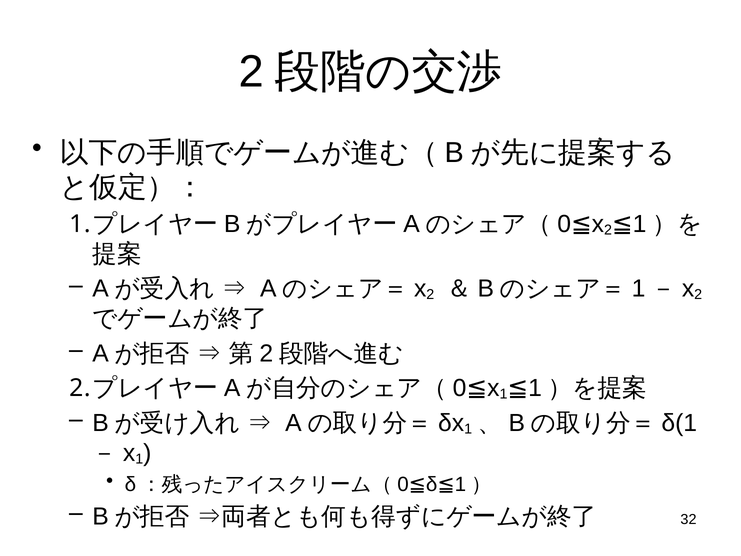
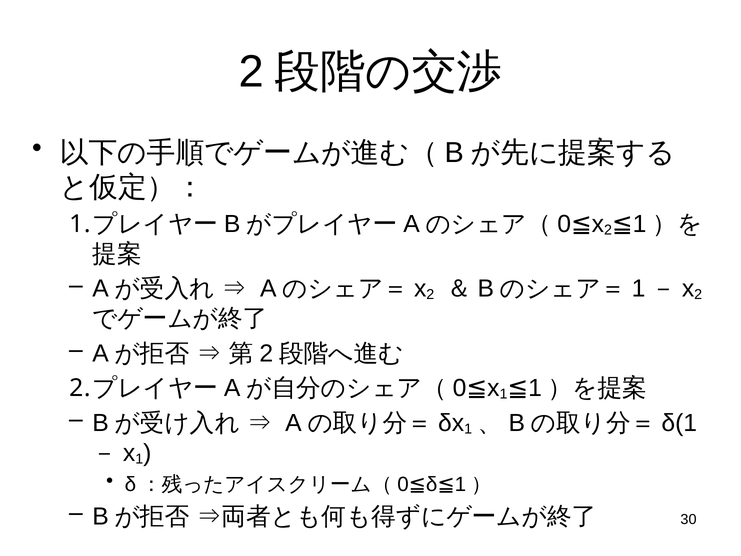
32: 32 -> 30 (689, 519)
